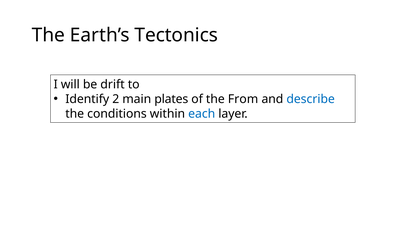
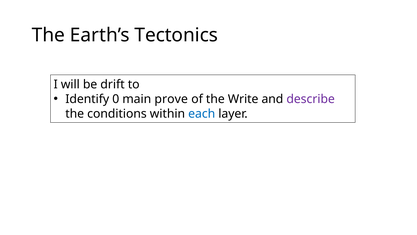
2: 2 -> 0 (116, 99)
plates: plates -> prove (171, 99)
From: From -> Write (243, 99)
describe colour: blue -> purple (311, 99)
